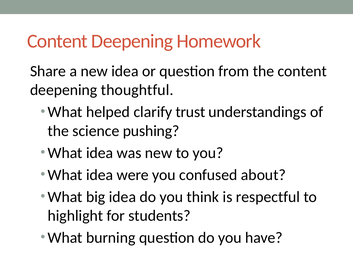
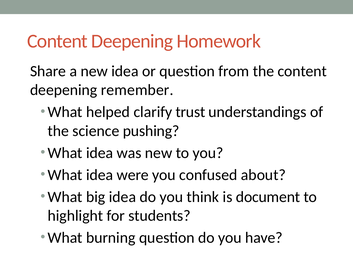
thoughtful: thoughtful -> remember (137, 90)
respectful: respectful -> document (268, 197)
